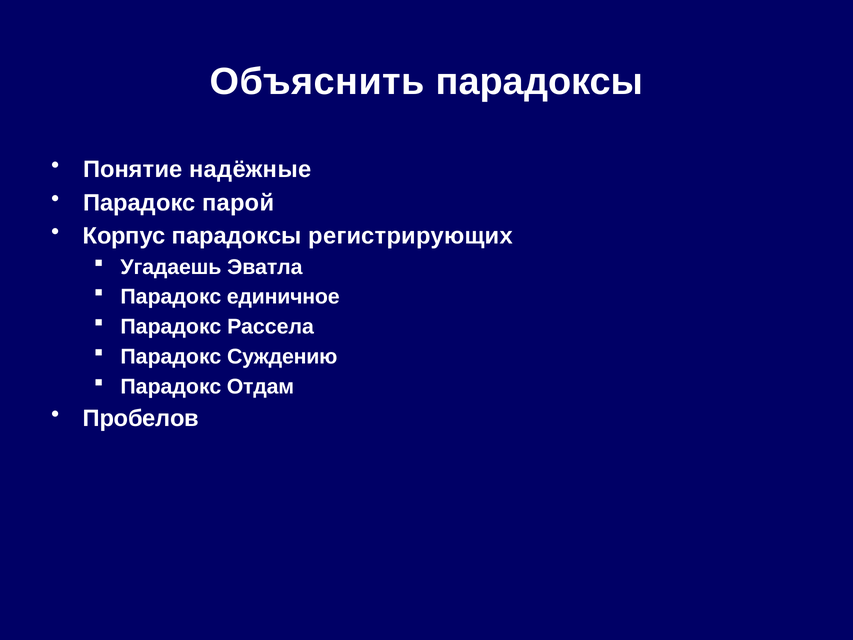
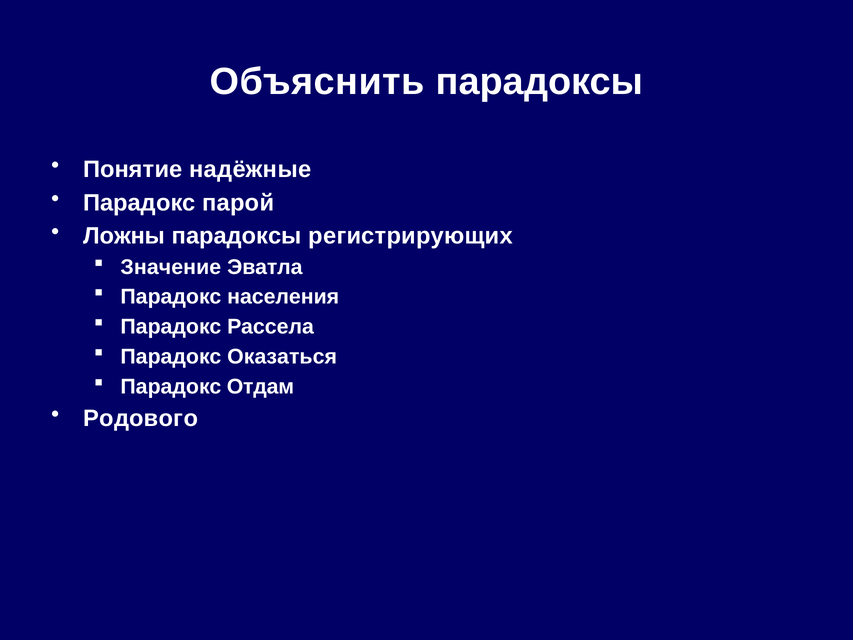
Корпус: Корпус -> Ложны (124, 236)
Угадаешь: Угадаешь -> Значение (171, 267)
единичное: единичное -> населения (283, 297)
Суждению: Суждению -> Оказаться (282, 356)
Пробелов: Пробелов -> Родового (141, 418)
